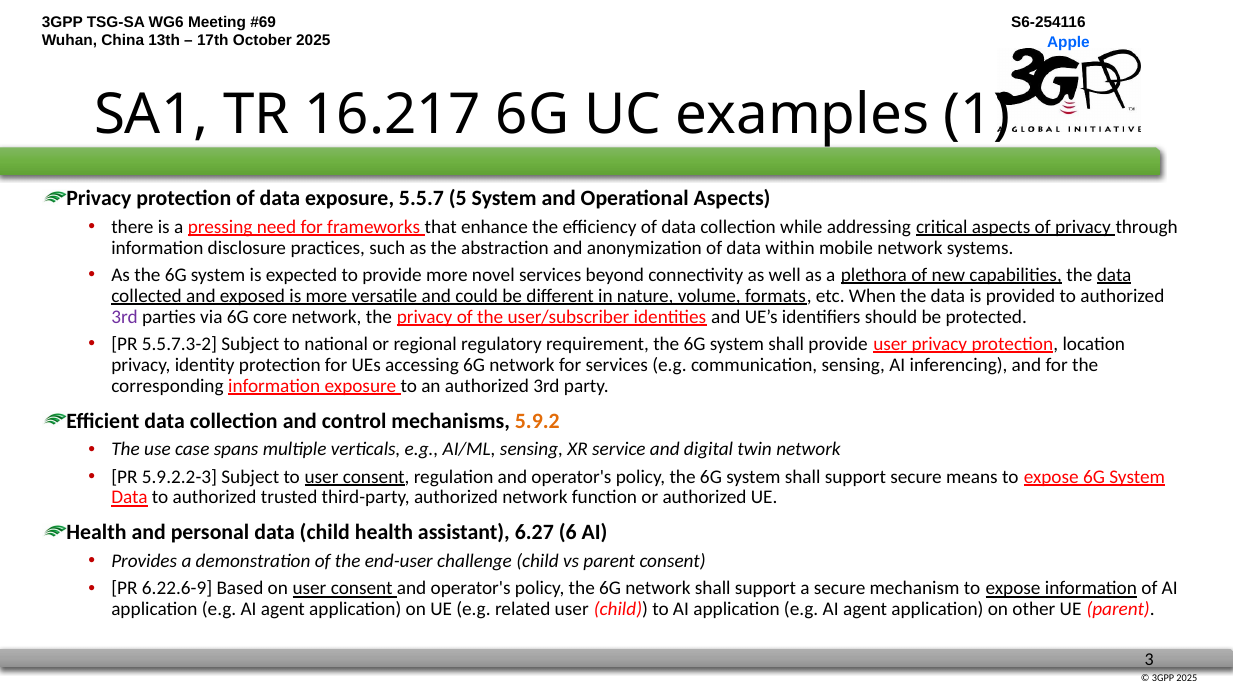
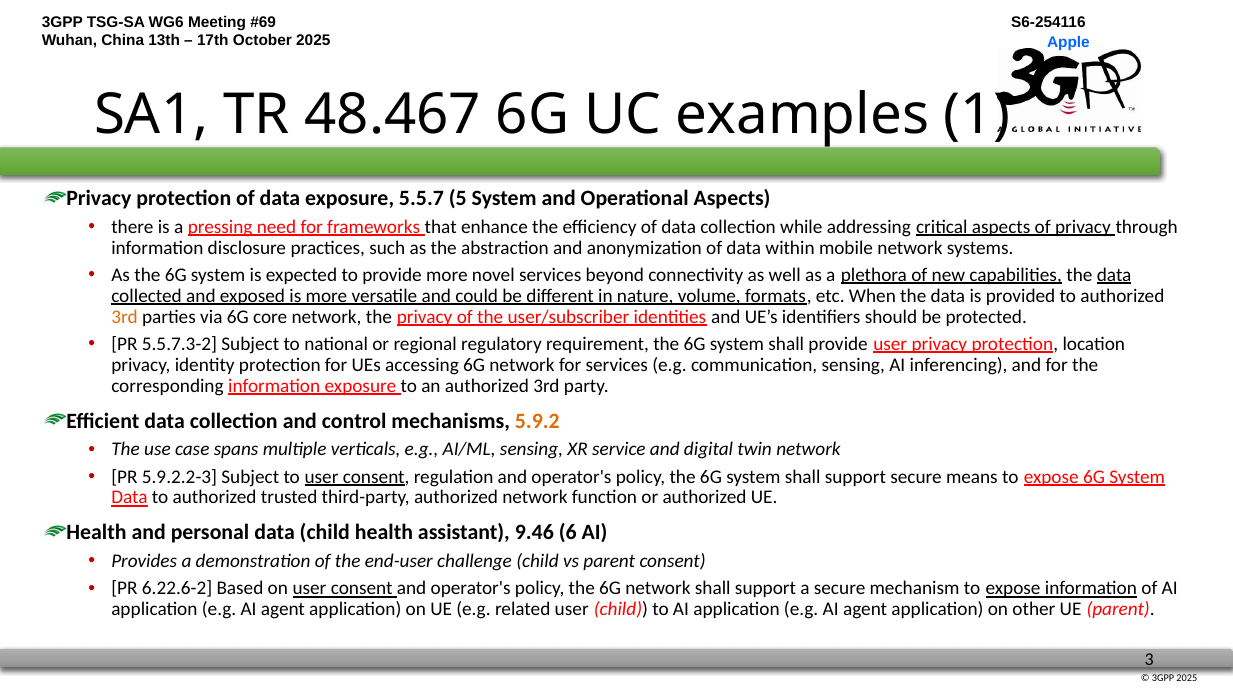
16.217: 16.217 -> 48.467 (393, 115)
3rd colour: purple -> orange (125, 317)
6.27: 6.27 -> 9.46 (534, 532)
6.22.6-9: 6.22.6-9 -> 6.22.6-2 (177, 588)
